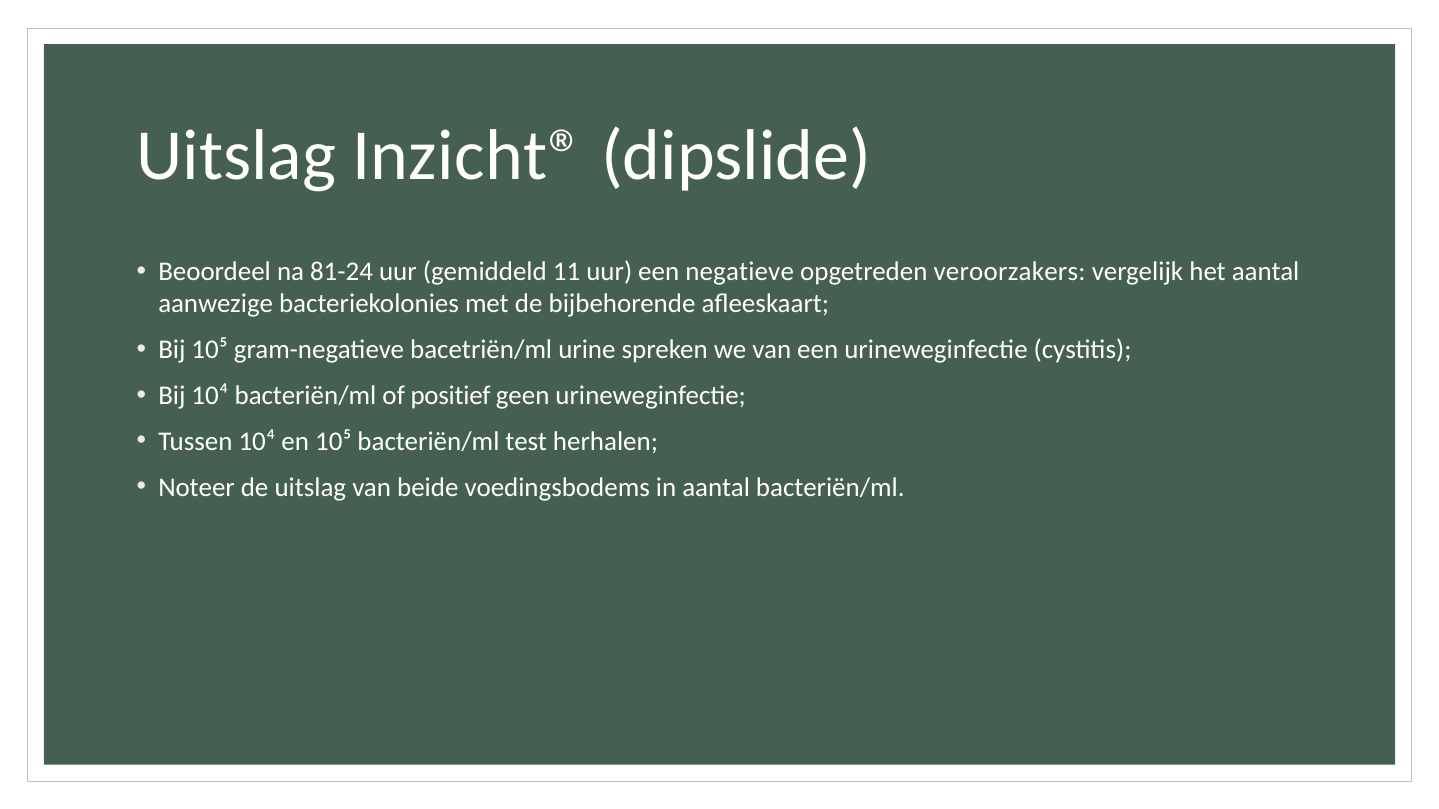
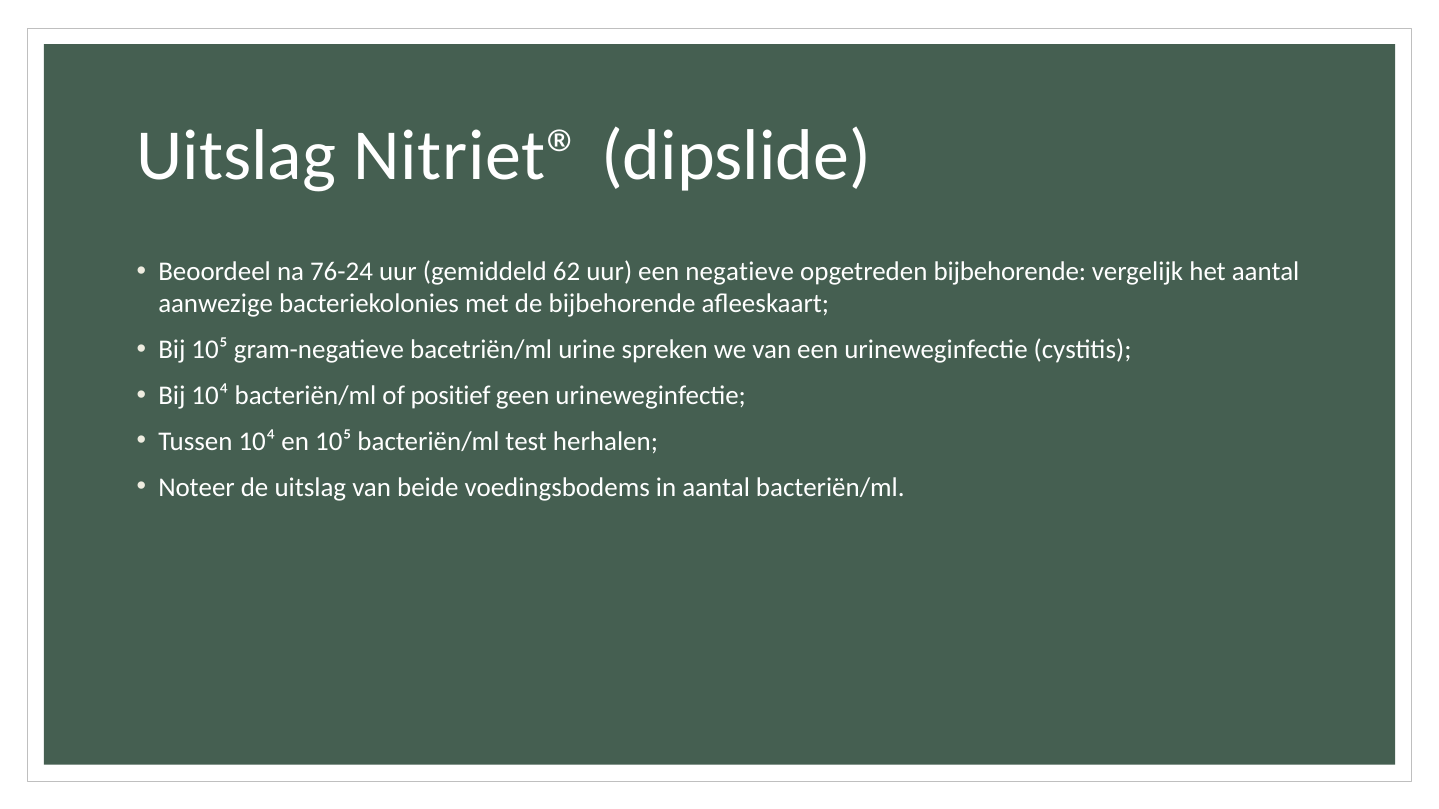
Inzicht®: Inzicht® -> Nitriet® (468, 156)
81-24: 81-24 -> 76-24 (342, 272)
11: 11 -> 62 (567, 272)
opgetreden veroorzakers: veroorzakers -> bijbehorende (1010, 272)
